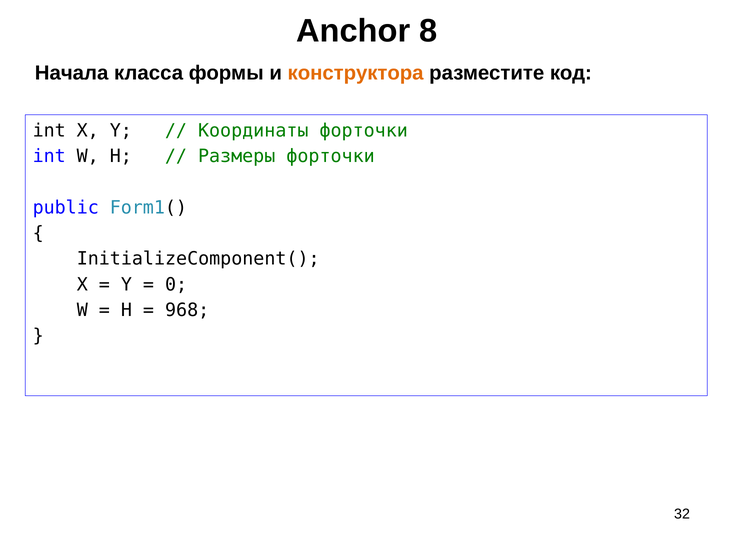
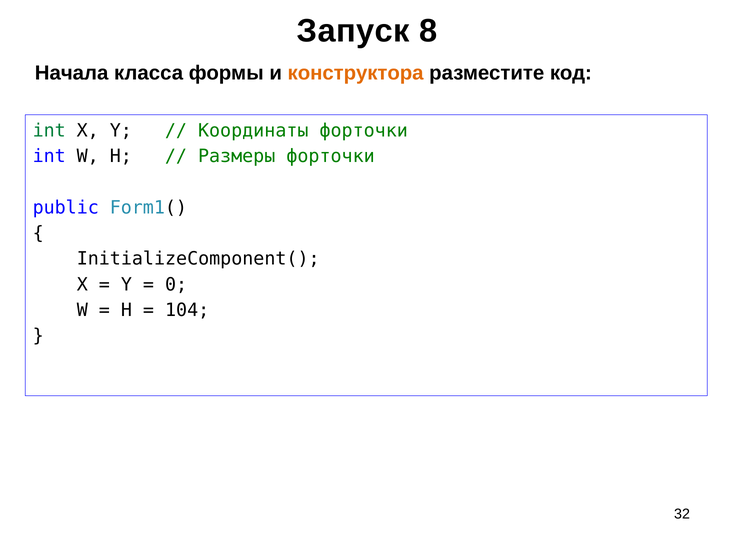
Anchor: Anchor -> Запуск (353, 31)
int colour: black -> green (49, 131)
968: 968 -> 104 (187, 310)
